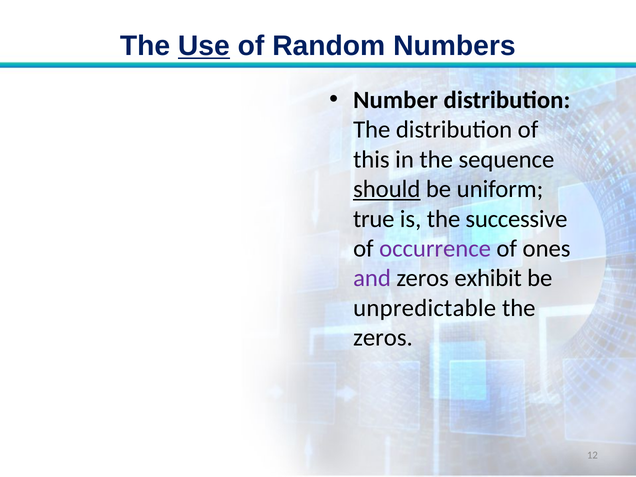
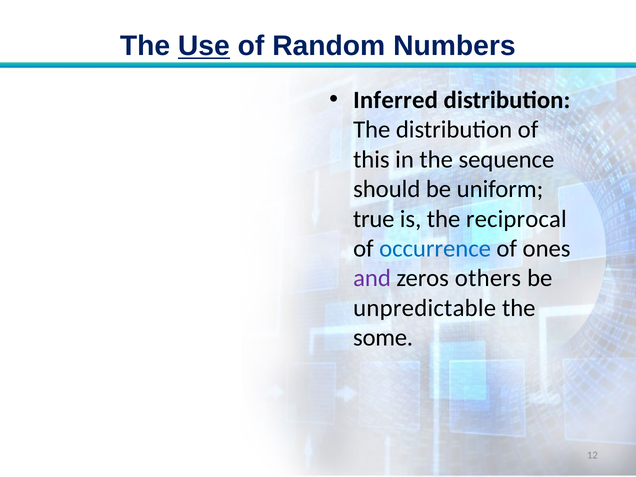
Number: Number -> Inferred (396, 100)
should underline: present -> none (387, 189)
successive: successive -> reciprocal (516, 219)
occurrence colour: purple -> blue (435, 249)
exhibit: exhibit -> others (488, 278)
zeros: zeros -> some (383, 338)
